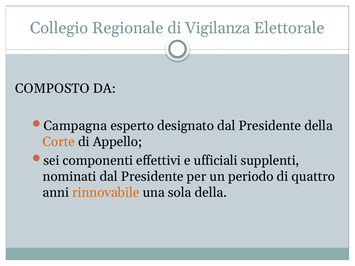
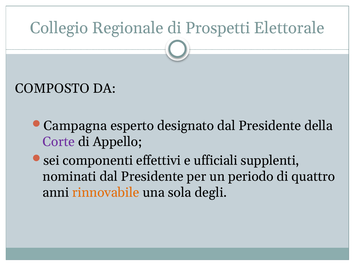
Vigilanza: Vigilanza -> Prospetti (218, 28)
Corte colour: orange -> purple (59, 142)
sola della: della -> degli (211, 193)
